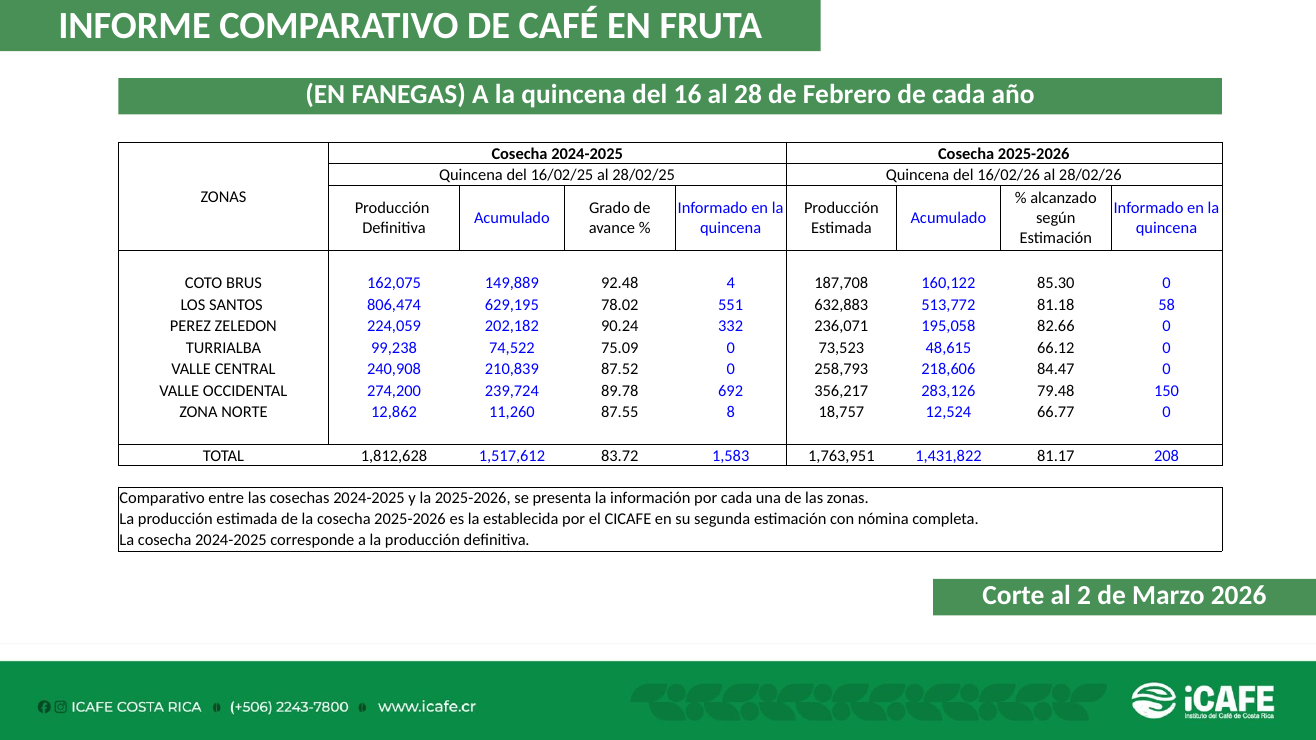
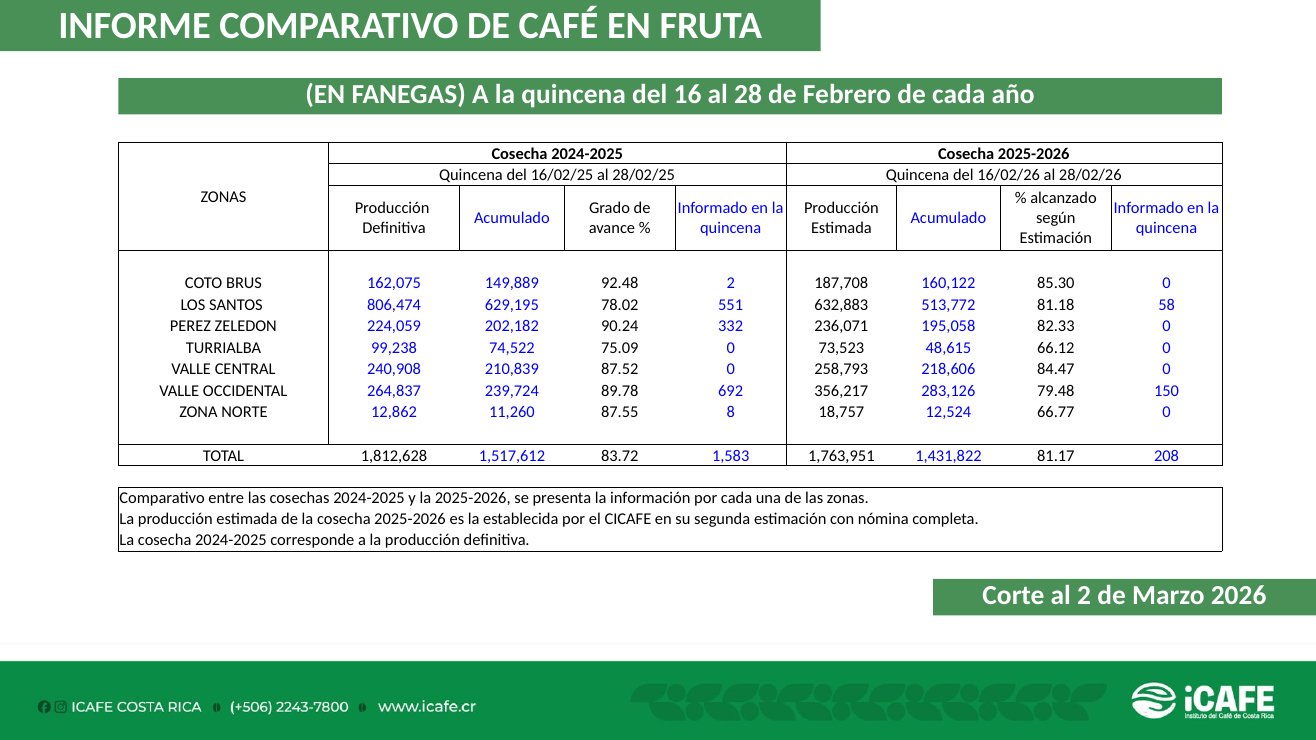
92.48 4: 4 -> 2 (731, 283)
82.66: 82.66 -> 82.33 (1056, 326)
274,200: 274,200 -> 264,837 (394, 391)
